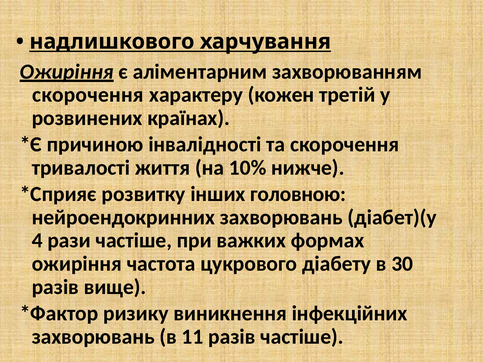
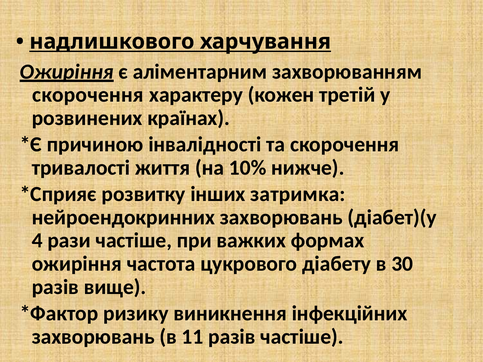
головною: головною -> затримка (298, 194)
